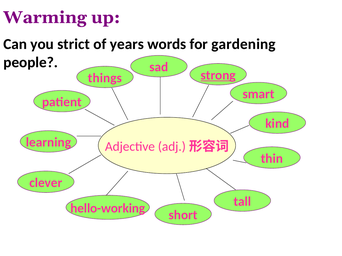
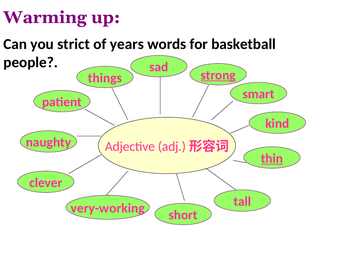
gardening: gardening -> basketball (244, 44)
learning: learning -> naughty (48, 143)
thin underline: none -> present (272, 159)
hello-working: hello-working -> very-working (108, 209)
